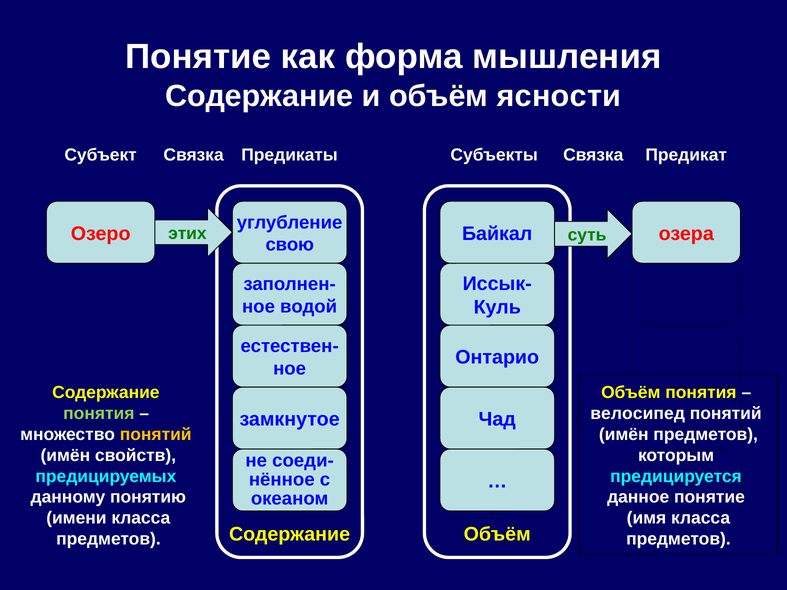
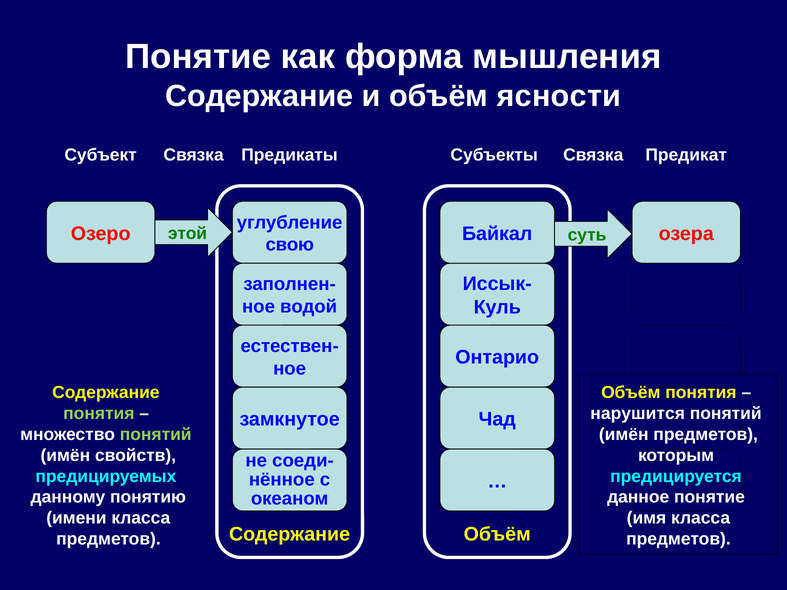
этих: этих -> этой (187, 234)
велосипед: велосипед -> нарушится (638, 414)
понятий colour: yellow -> light green (156, 434)
